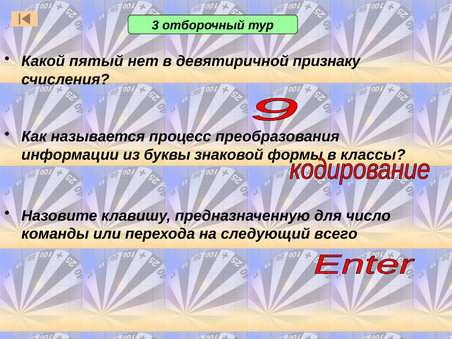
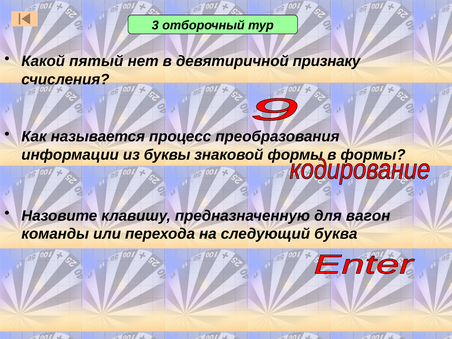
в классы: классы -> формы (373, 155)
число: число -> вагон (368, 216)
всего: всего -> буква (336, 234)
